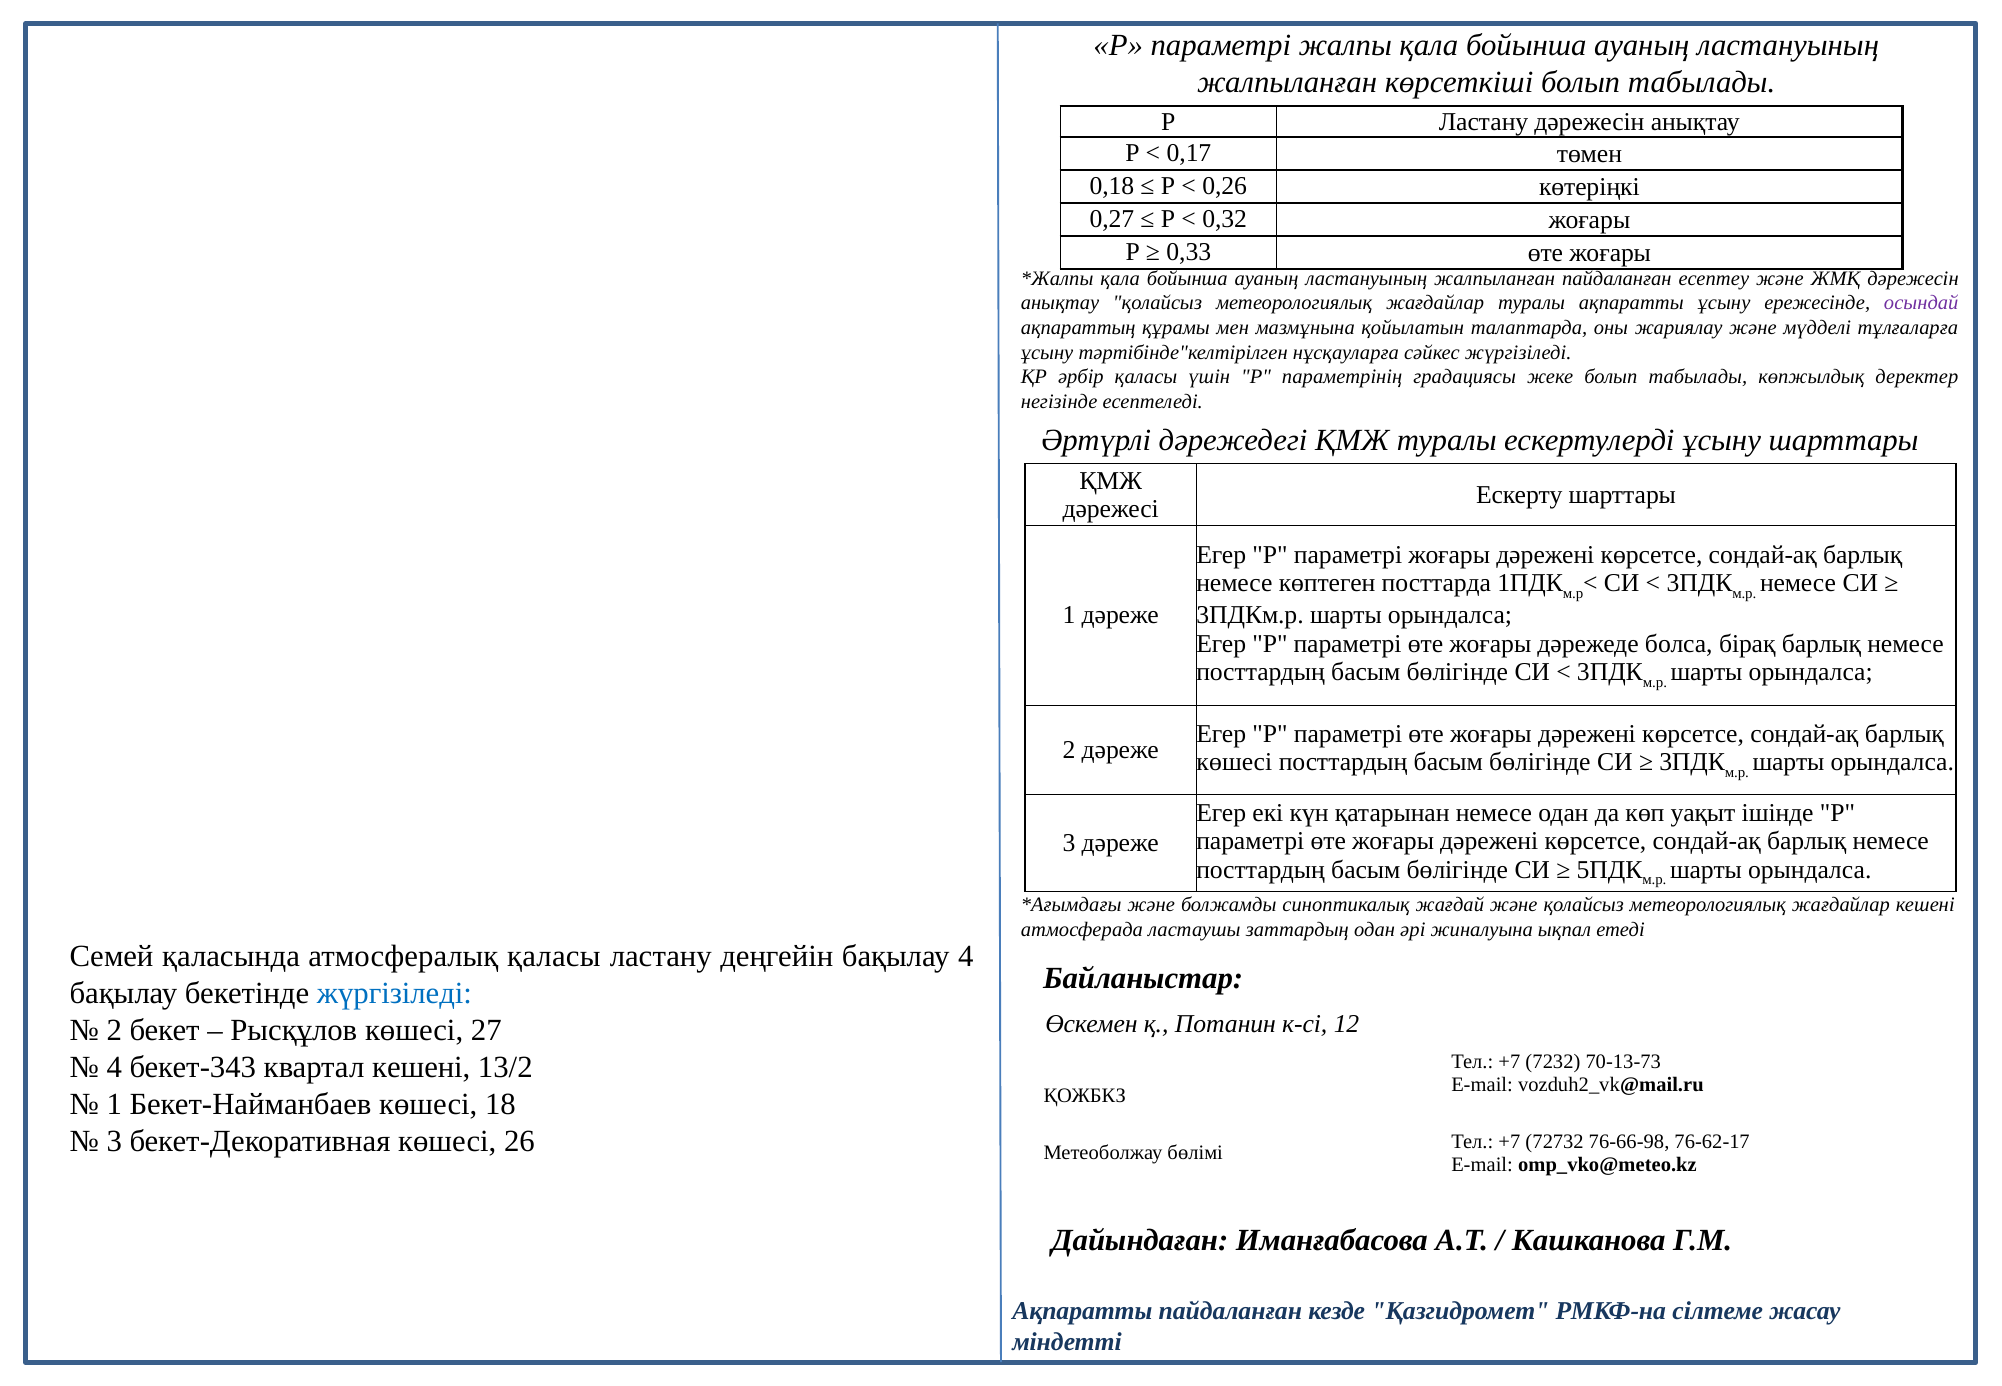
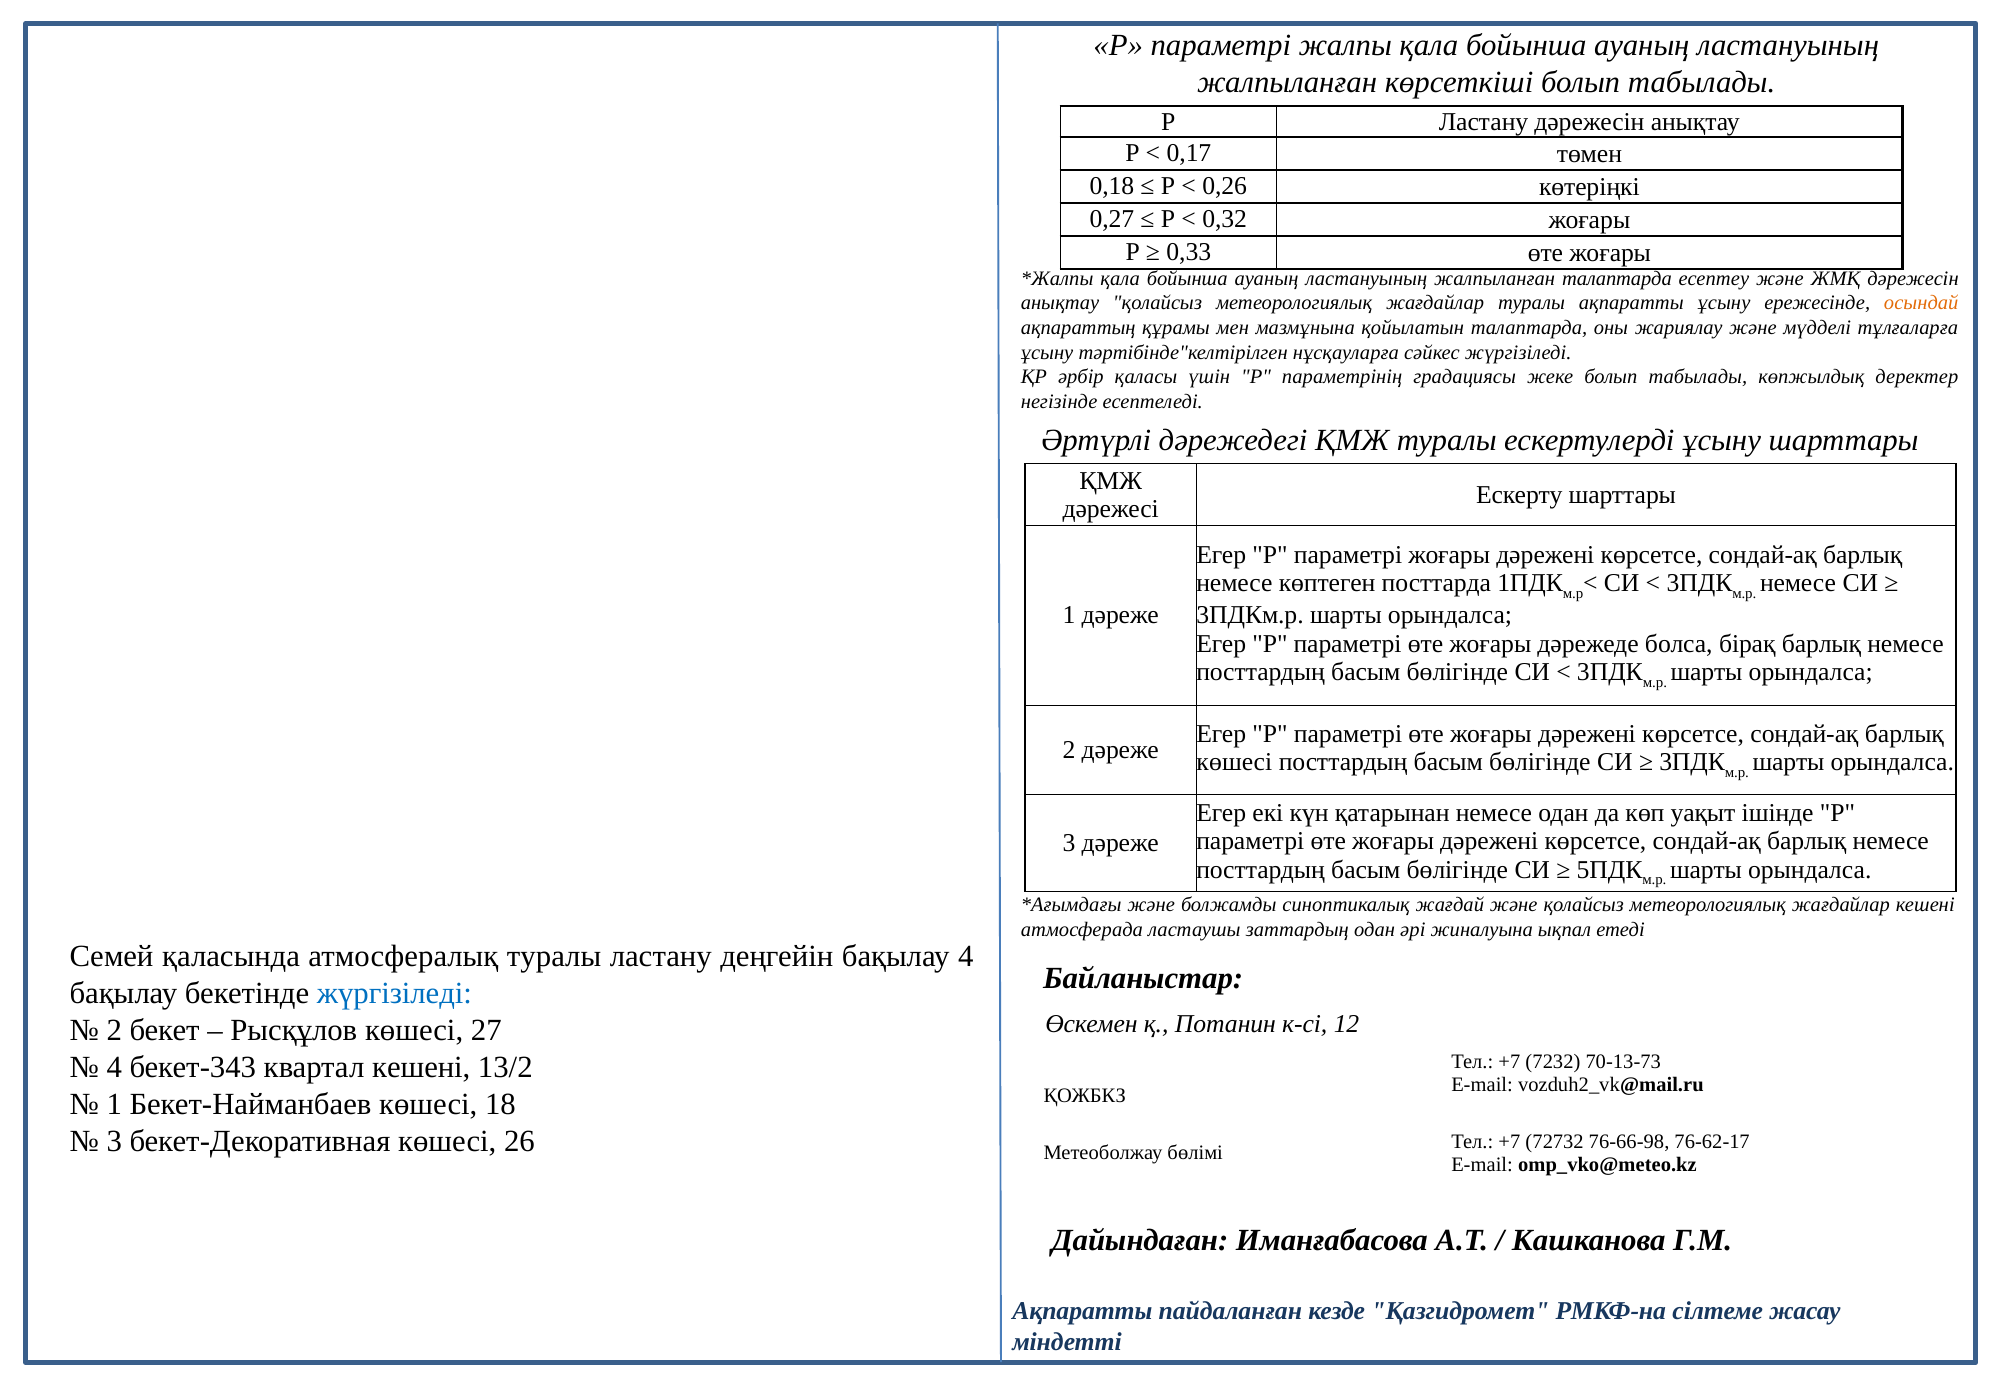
жалпыланған пайдаланған: пайдаланған -> талаптарда (1617, 279)
осындай colour: purple -> orange (1921, 303)
атмосфералық қаласы: қаласы -> туралы (554, 957)
